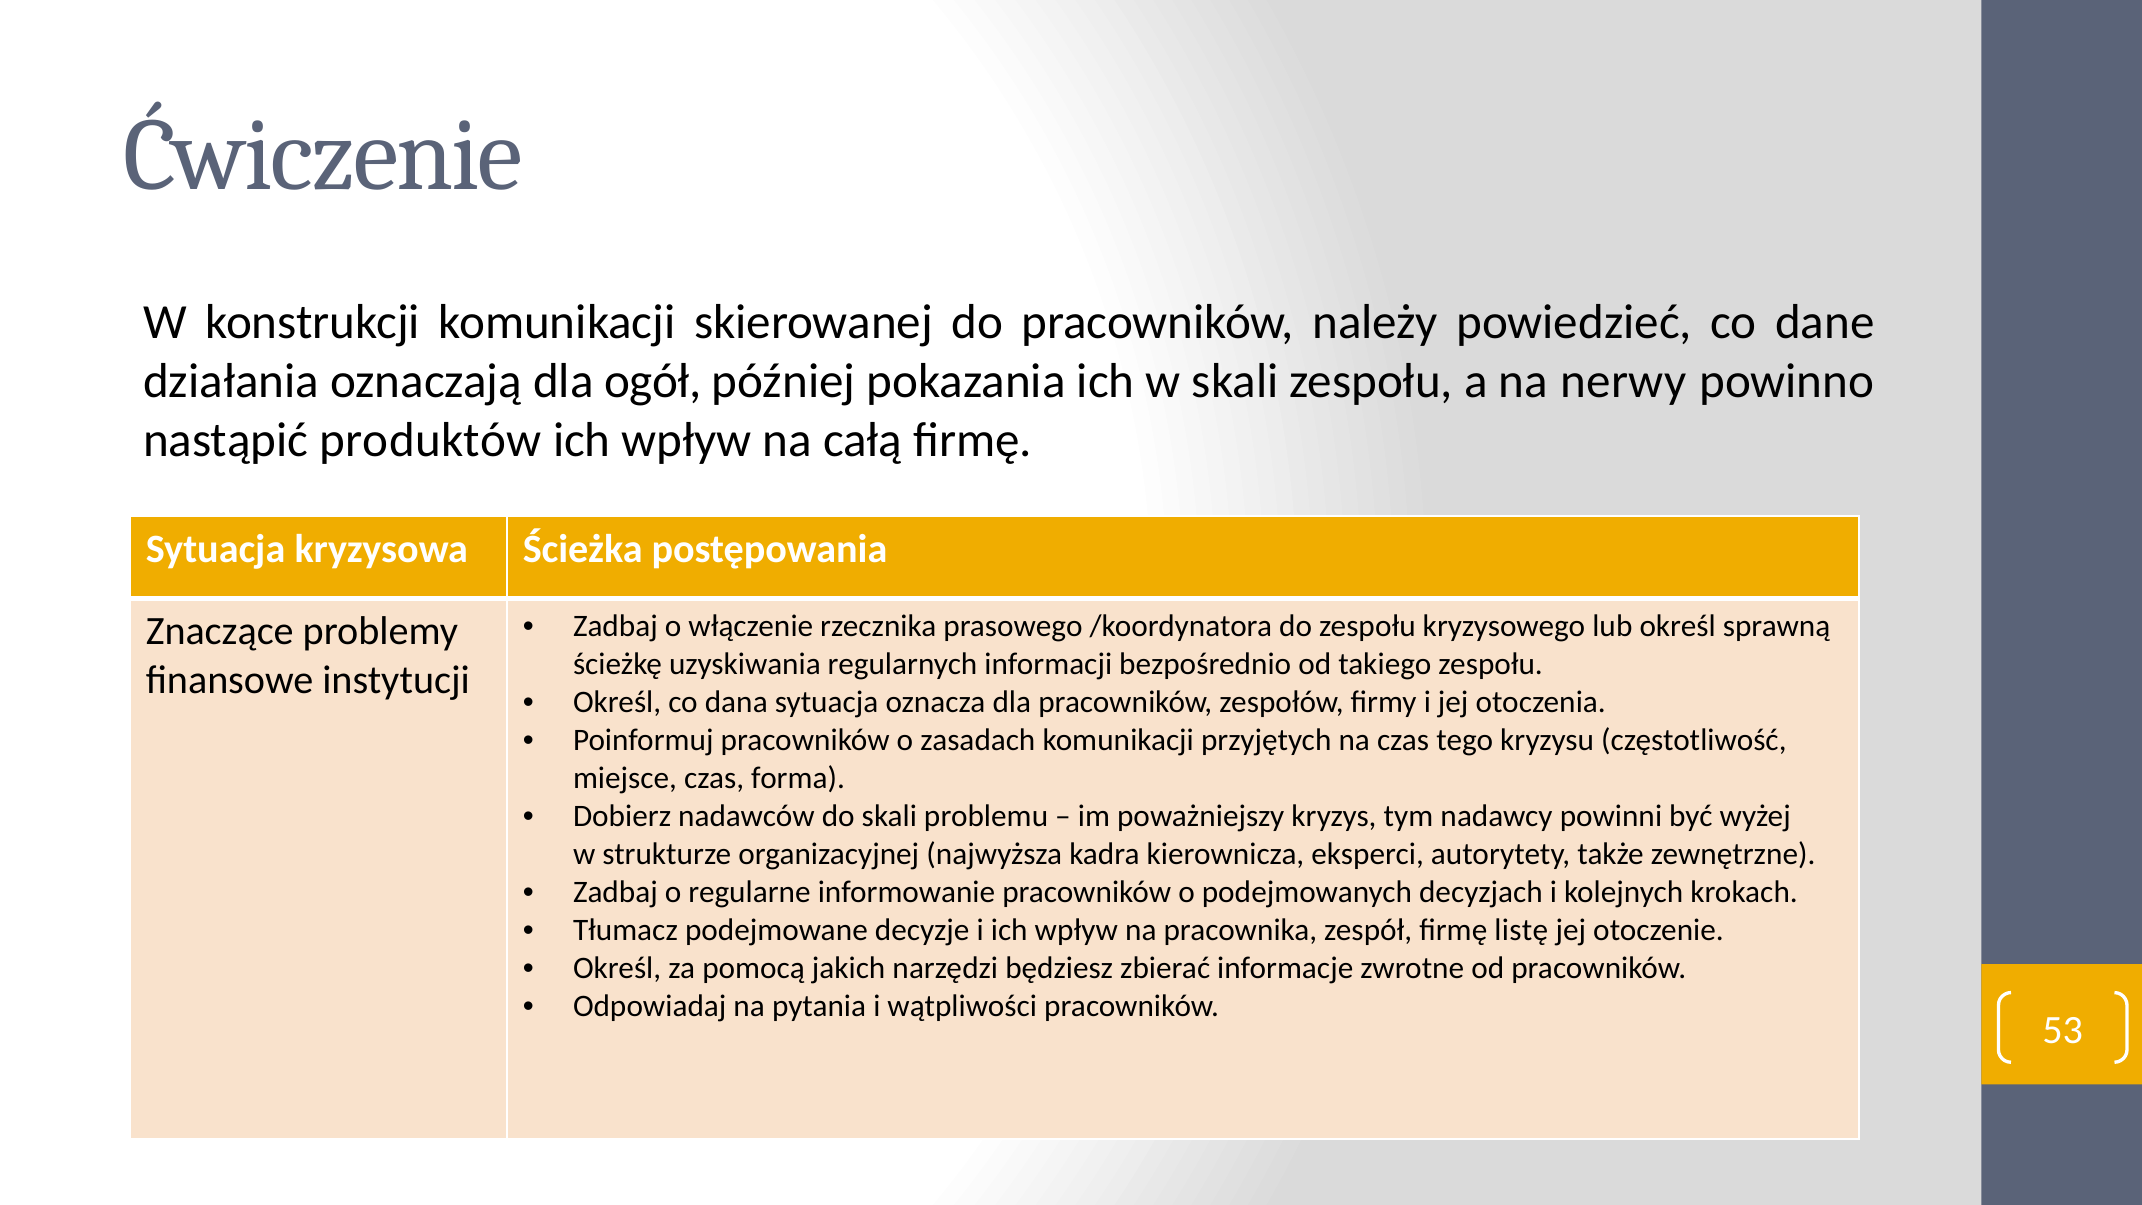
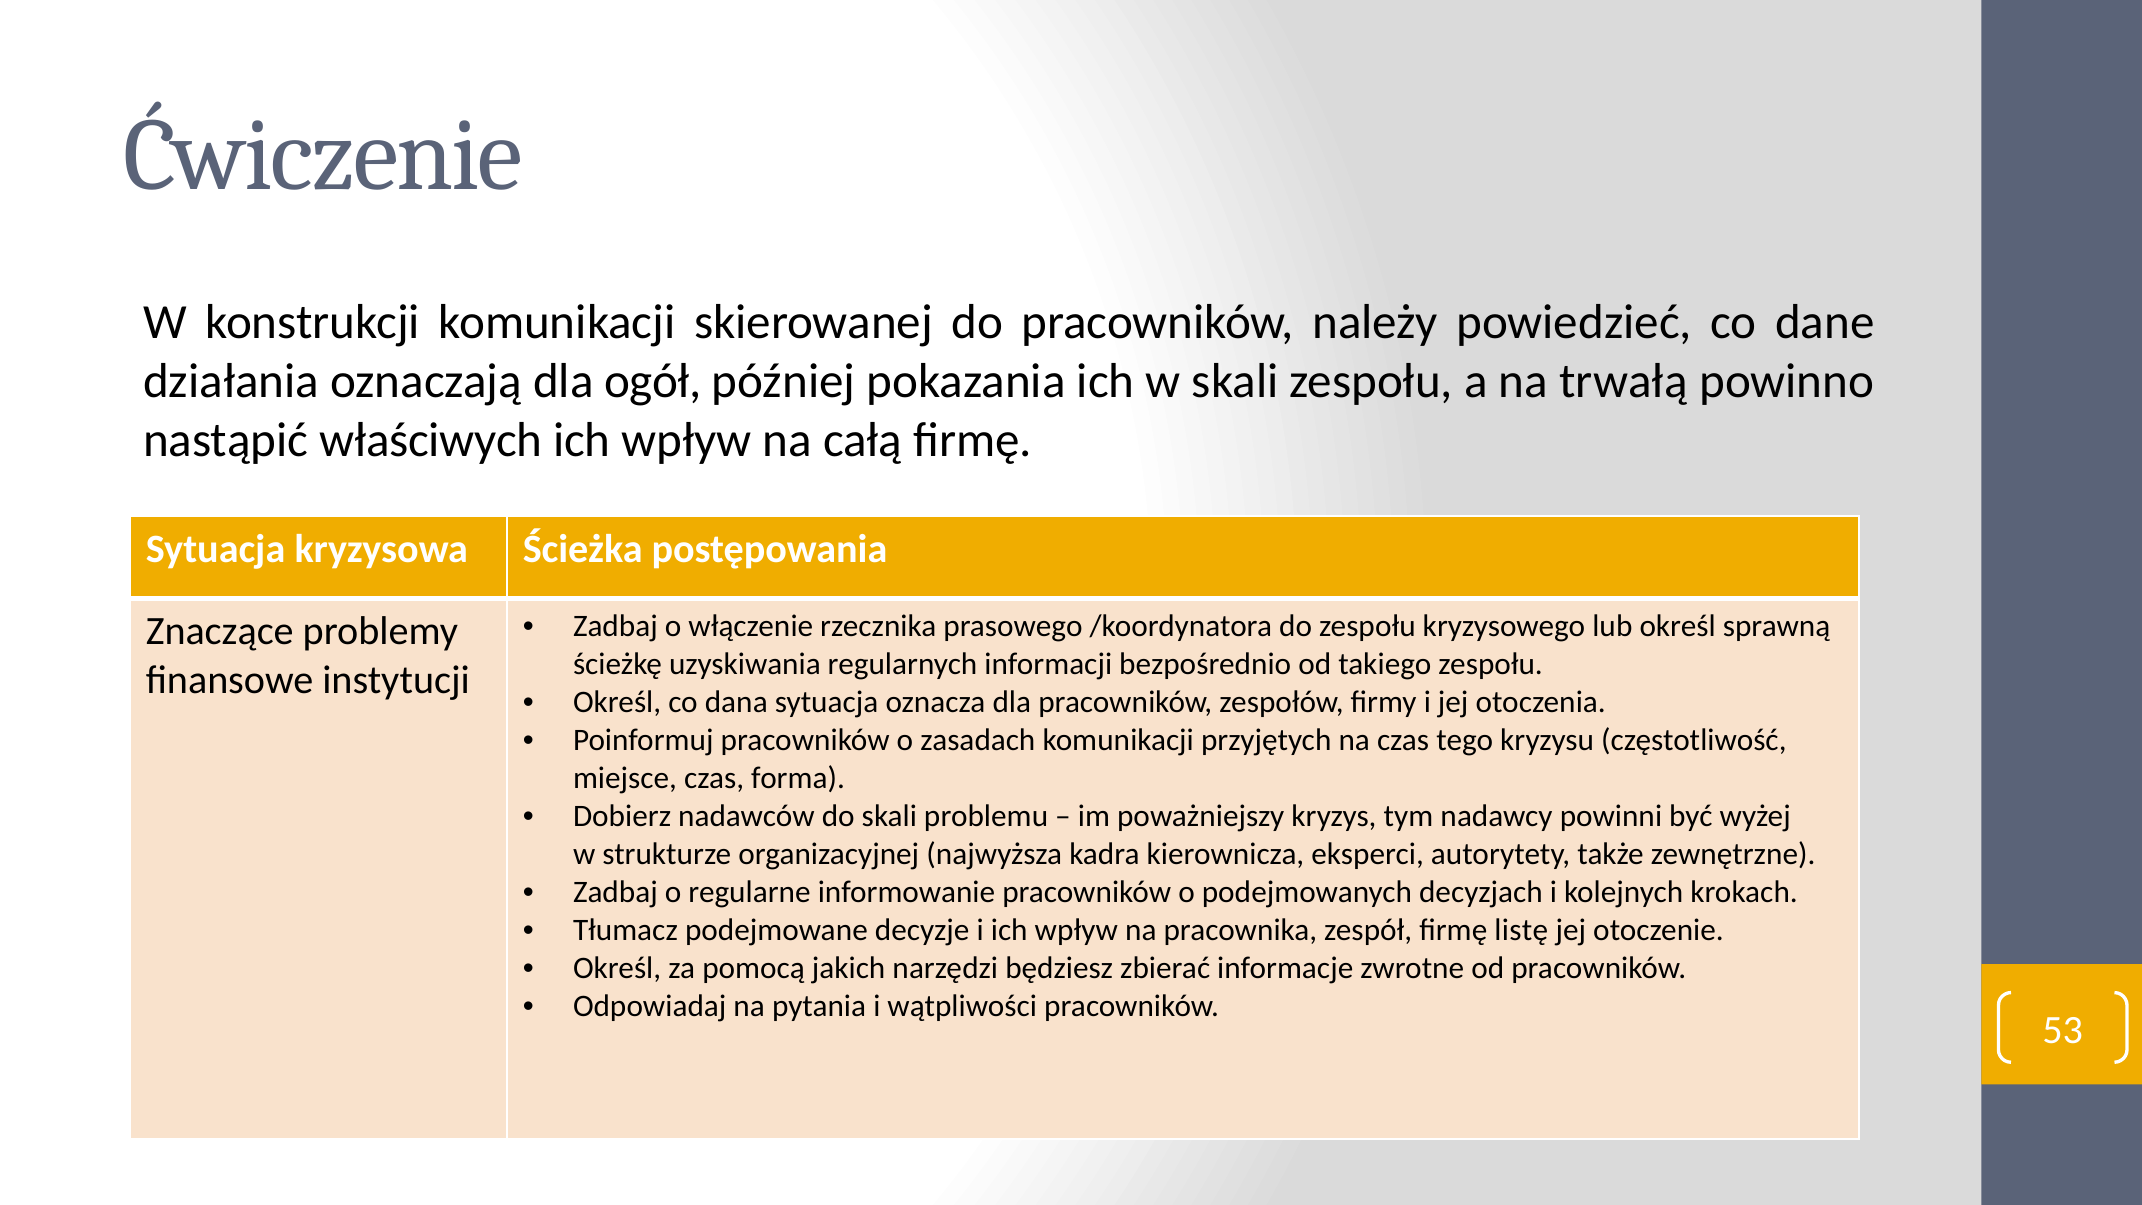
nerwy: nerwy -> trwałą (1624, 381)
produktów: produktów -> właściwych (431, 440)
